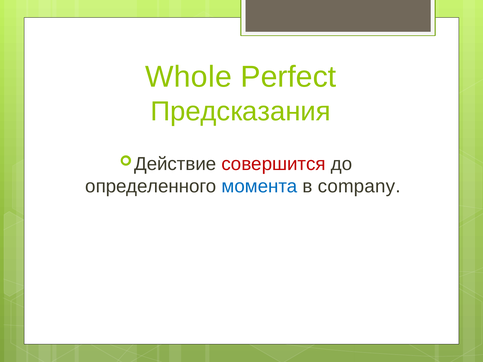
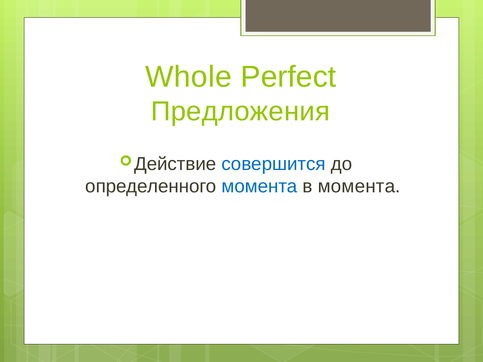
Предсказания: Предсказания -> Предложения (240, 111)
совершится colour: red -> blue (274, 164)
в company: company -> момента (359, 186)
